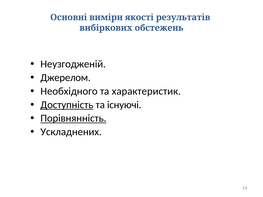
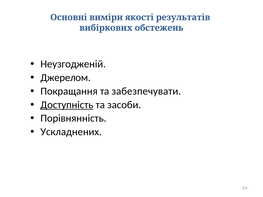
Необхідного: Необхідного -> Покращання (69, 91)
характеристик: характеристик -> забезпечувати (146, 91)
існуючі: існуючі -> засоби (124, 105)
Порівнянність underline: present -> none (73, 118)
